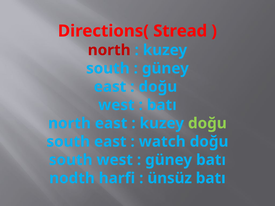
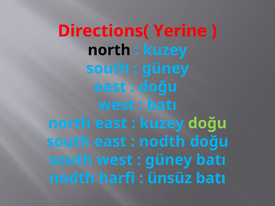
Stread: Stread -> Yerine (180, 31)
north colour: red -> black (109, 50)
watch: watch -> nodth (162, 142)
